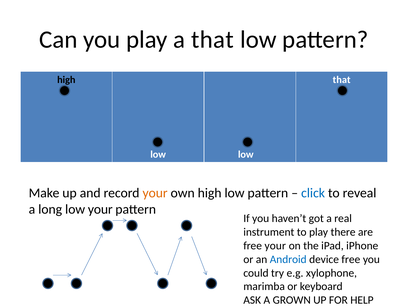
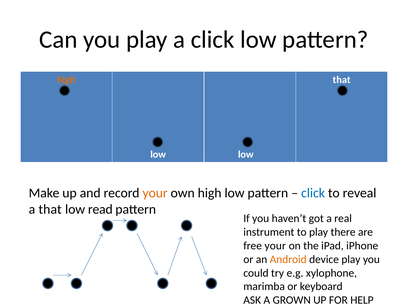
a that: that -> click (213, 39)
high colour: black -> orange (66, 80)
a long: long -> that (50, 209)
low your: your -> read (100, 209)
Android colour: blue -> orange (288, 259)
device free: free -> play (351, 259)
